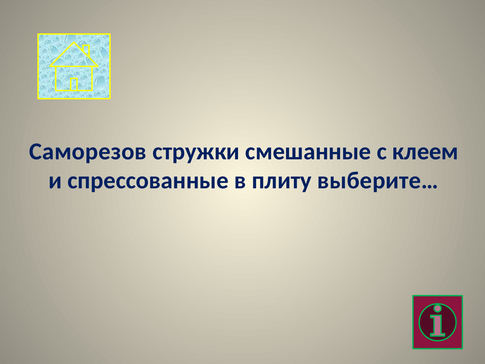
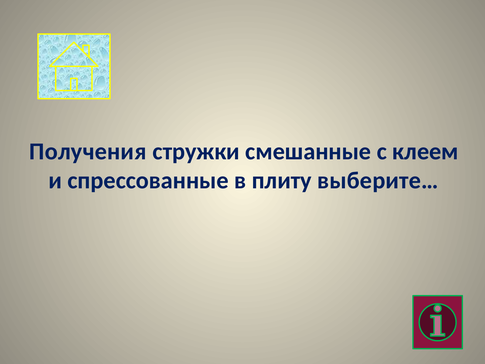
Саморезов: Саморезов -> Получения (88, 151)
